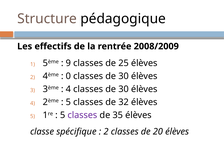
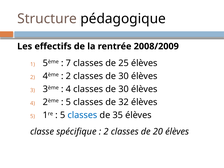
9: 9 -> 7 (68, 63)
0: 0 -> 2 (68, 76)
classes colour: purple -> blue (82, 115)
